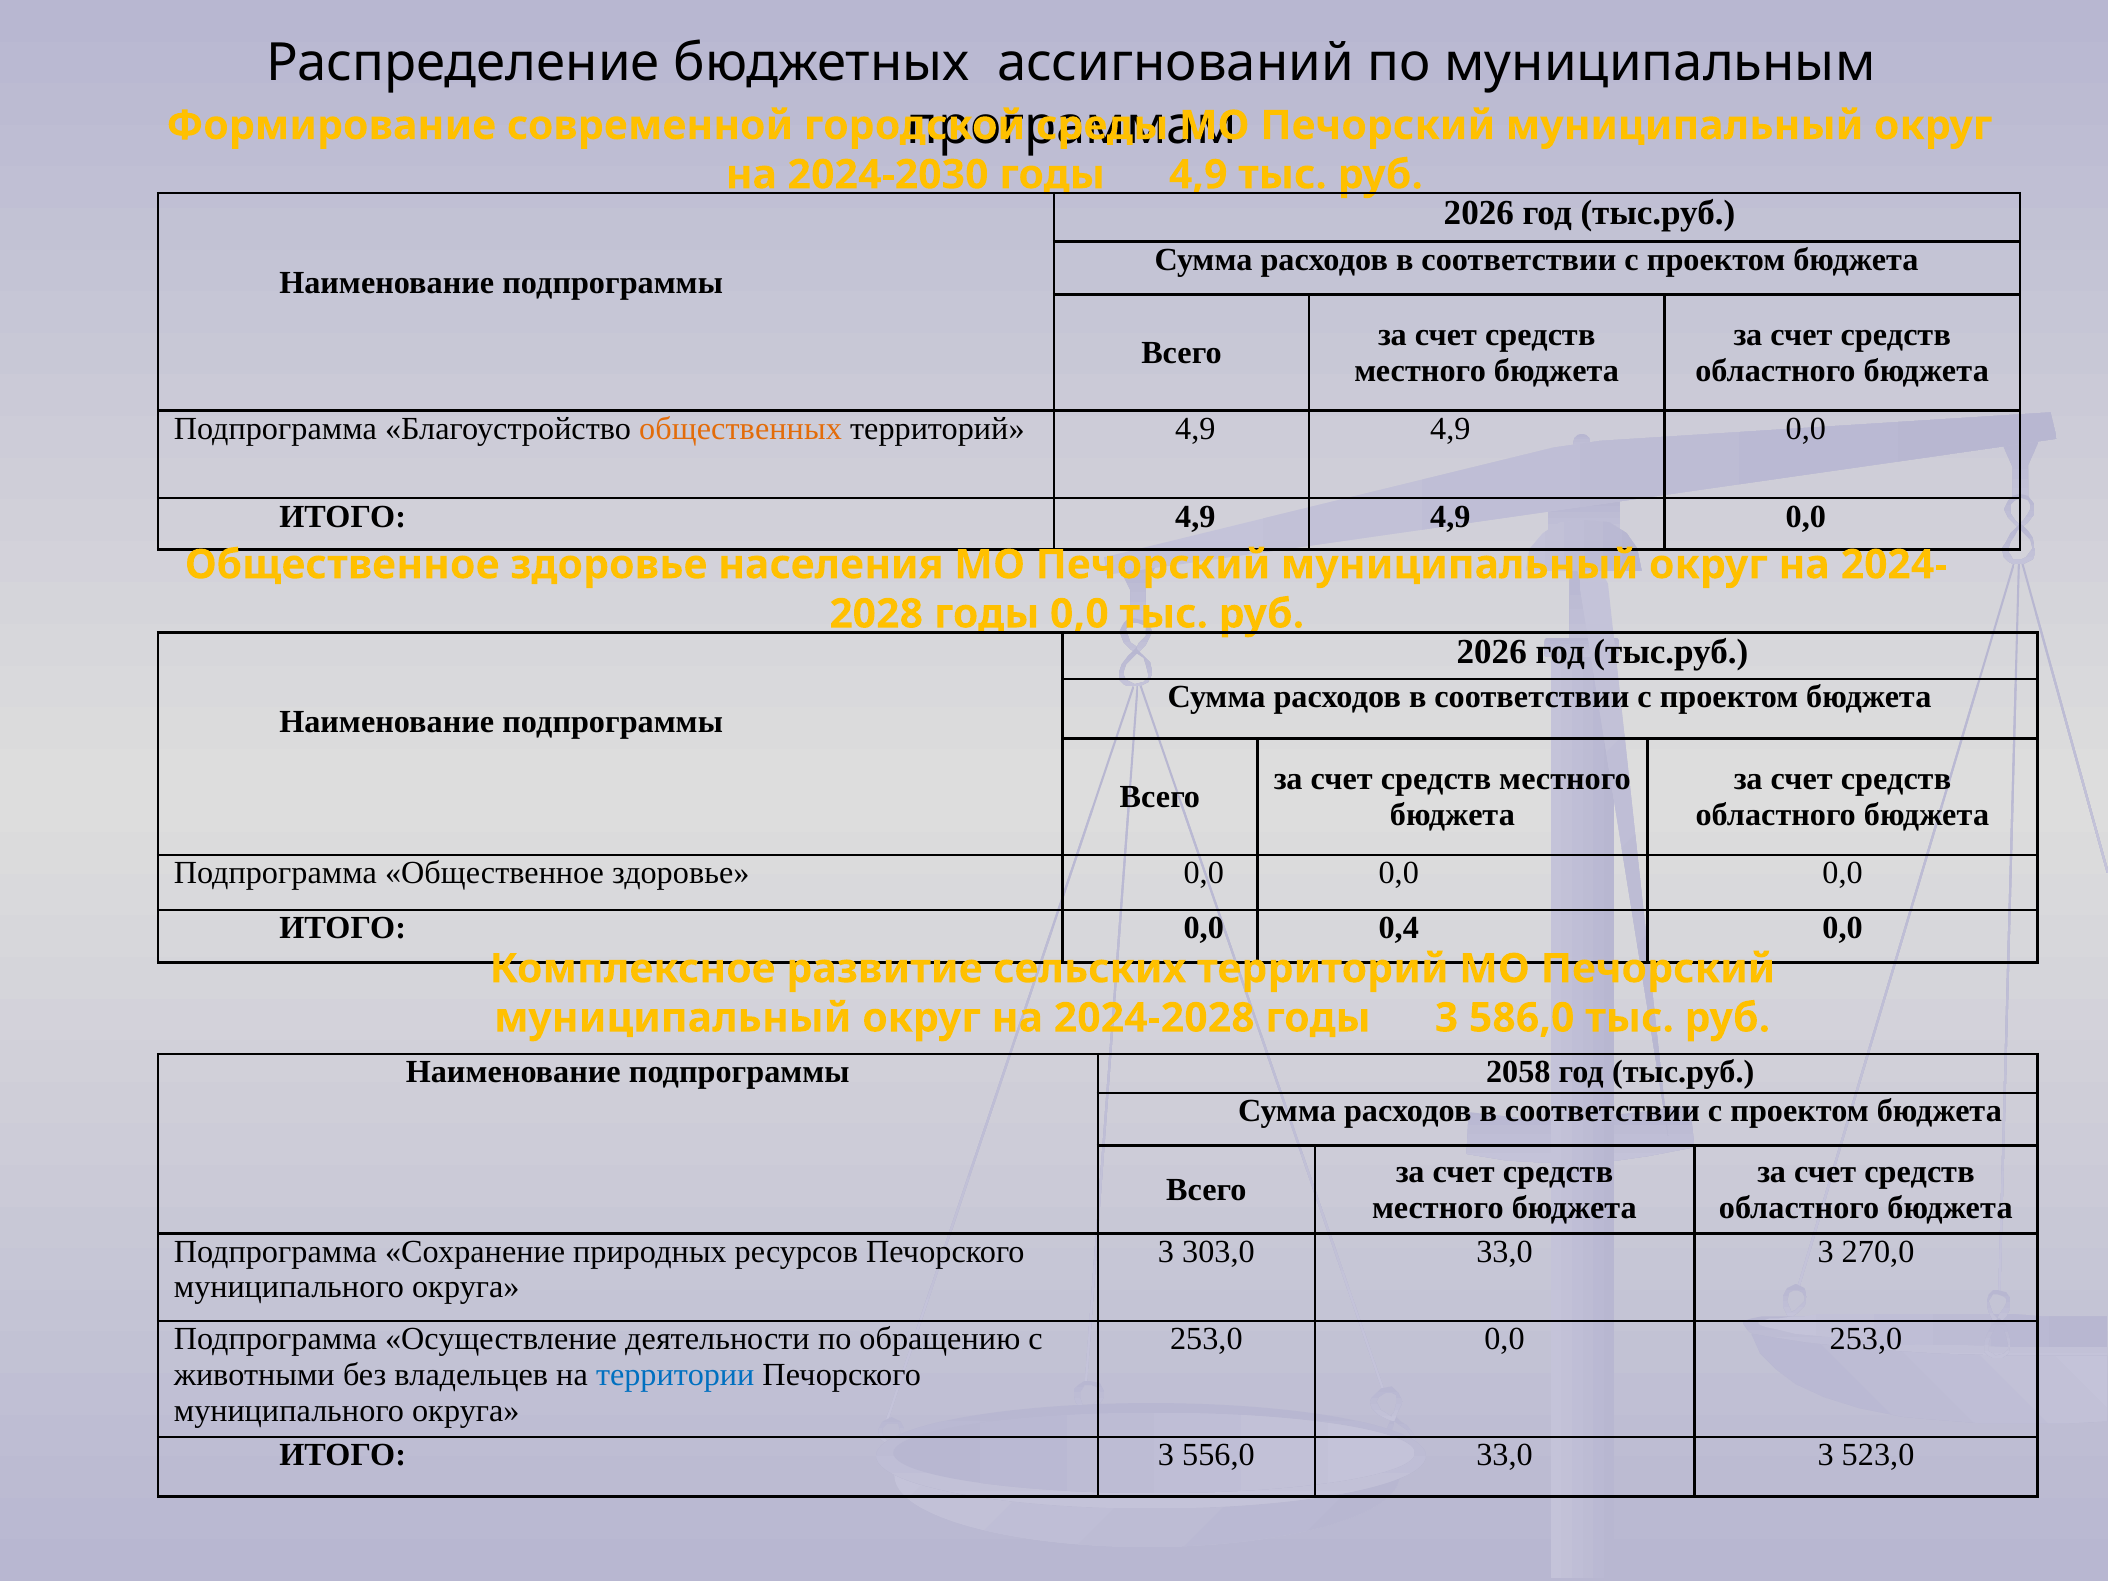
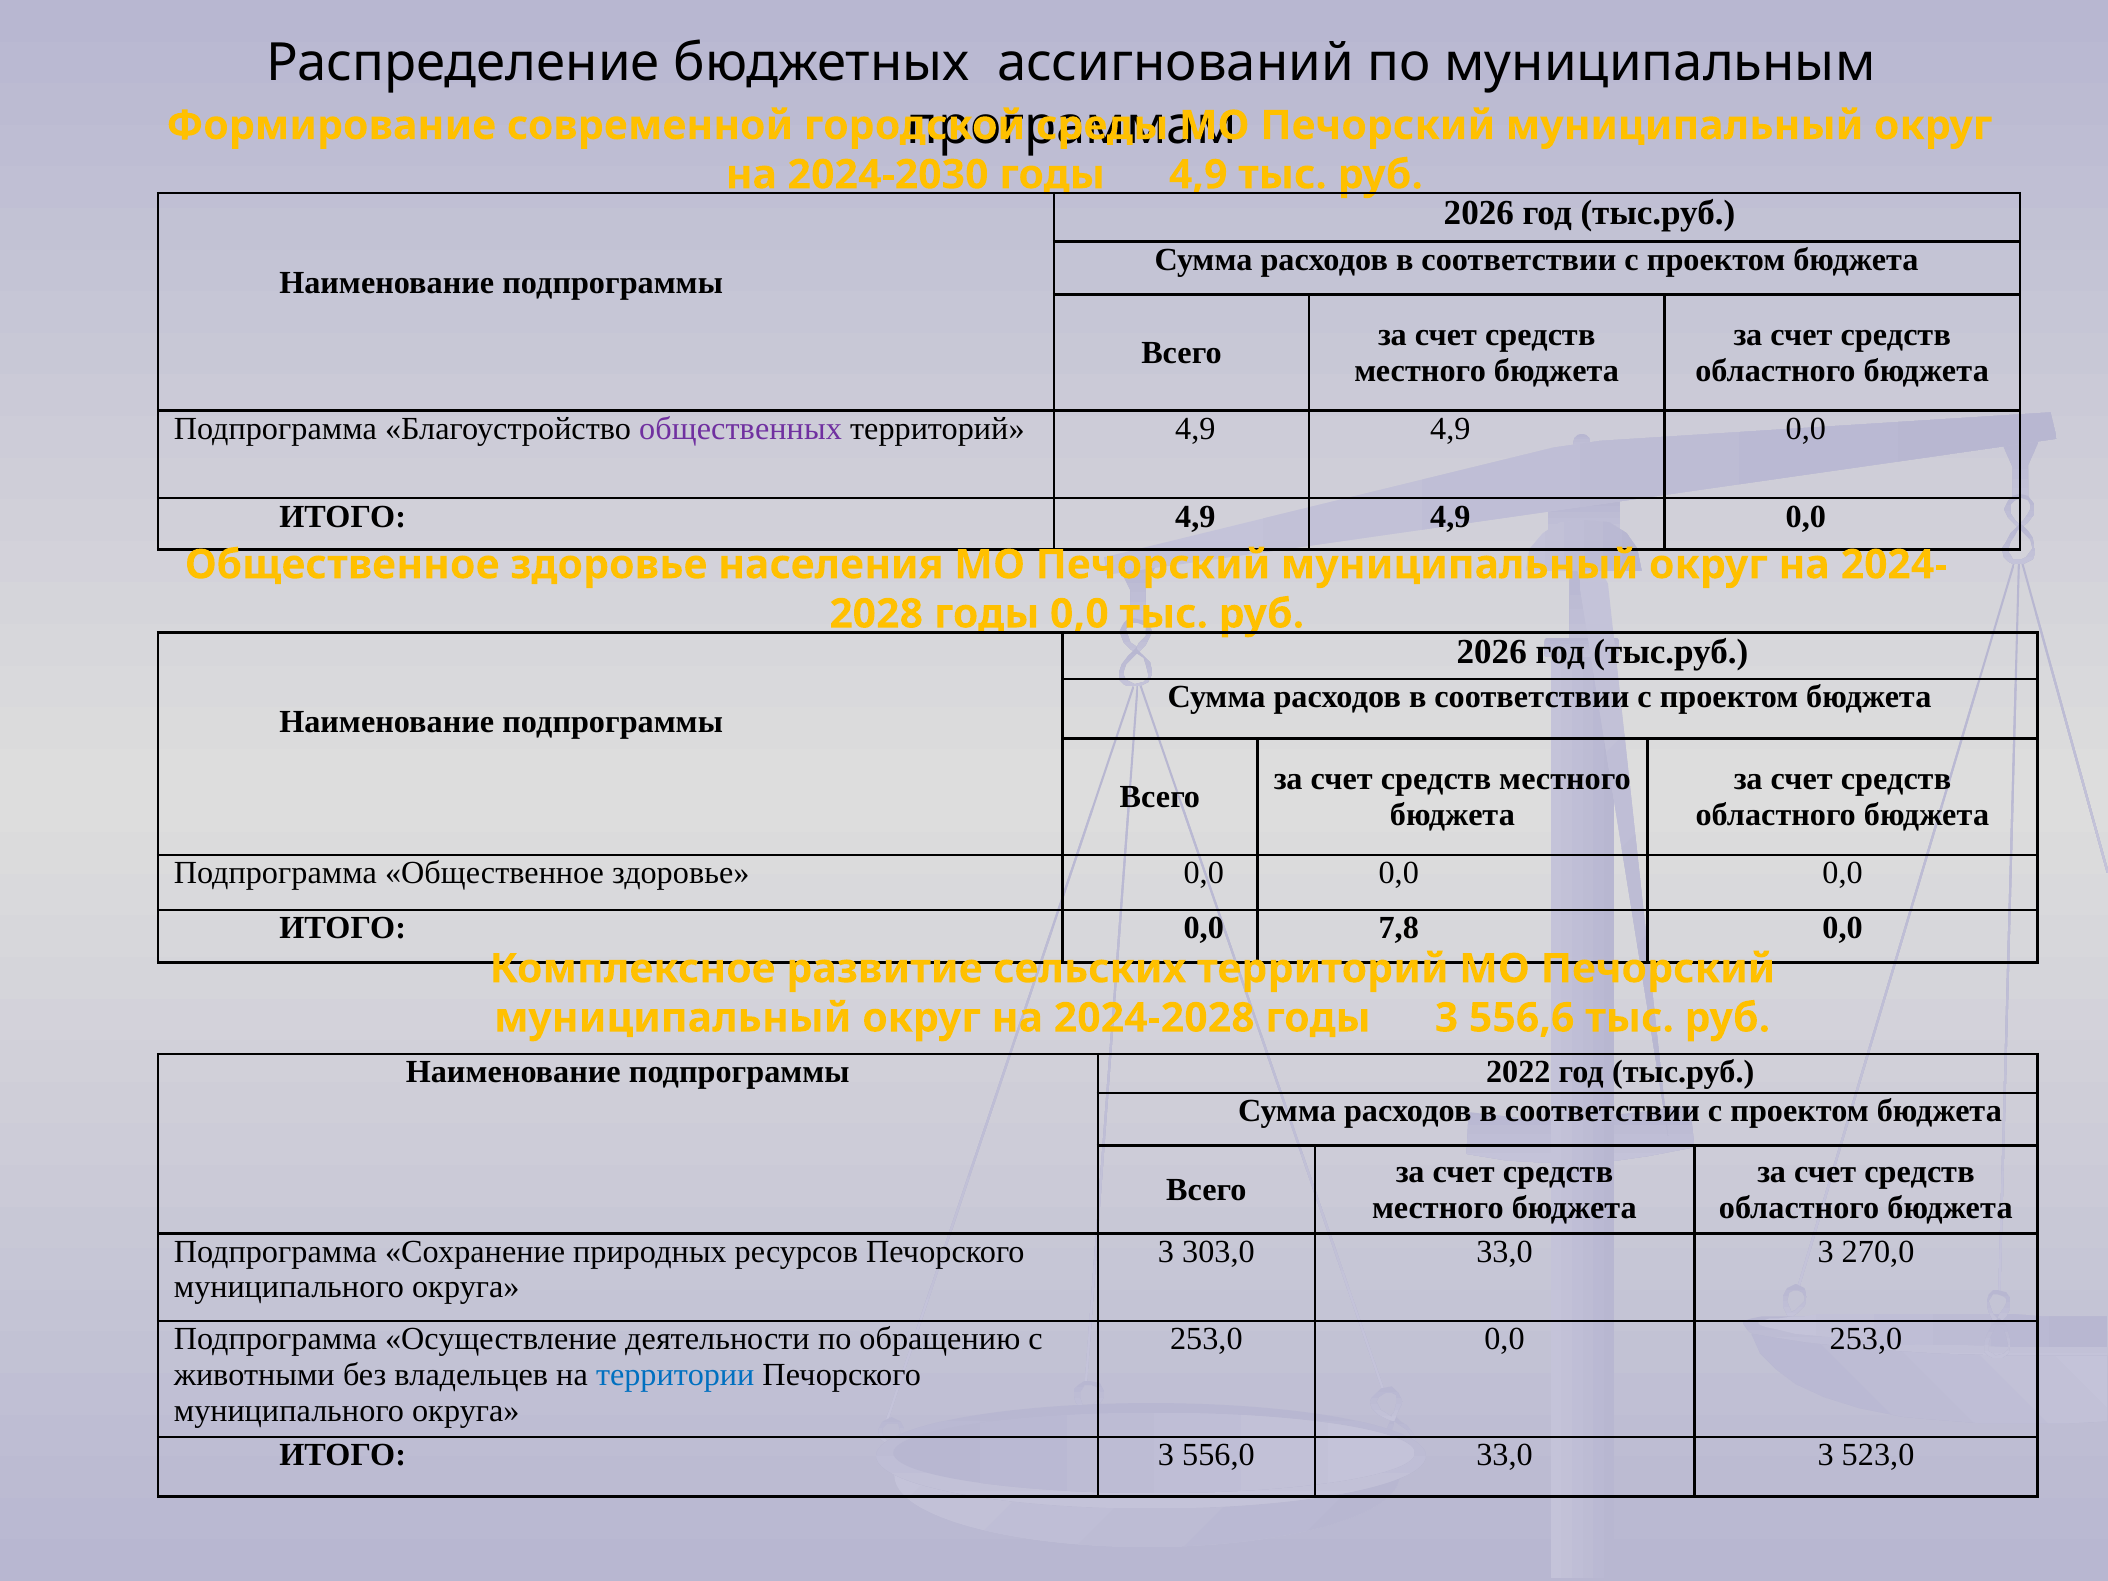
общественных colour: orange -> purple (741, 429)
0,4: 0,4 -> 7,8 (1399, 928)
586,0: 586,0 -> 556,6 (1522, 1018)
2058: 2058 -> 2022 (1518, 1072)
